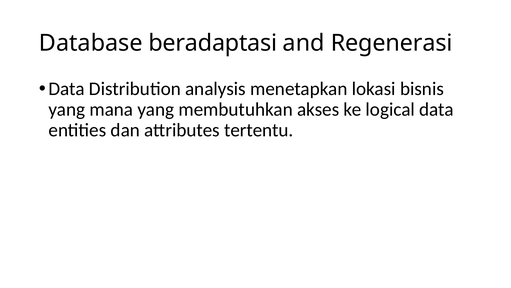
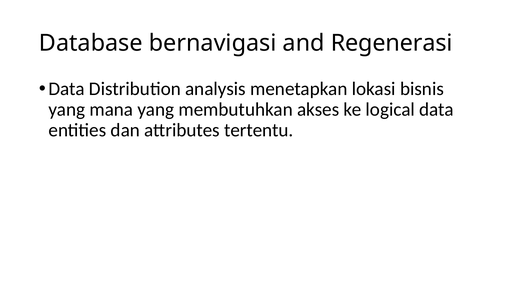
beradaptasi: beradaptasi -> bernavigasi (213, 43)
